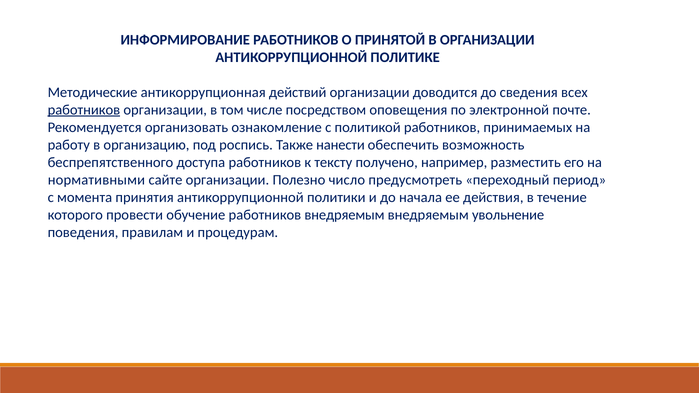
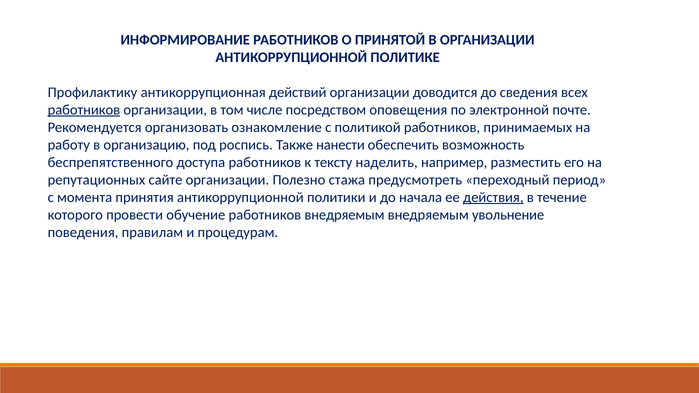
Методические: Методические -> Профилактику (92, 92)
получено: получено -> наделить (387, 162)
нормативными: нормативными -> репутационных (96, 180)
число: число -> стажа (347, 180)
действия underline: none -> present (493, 197)
